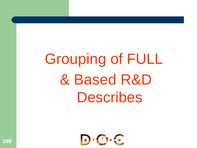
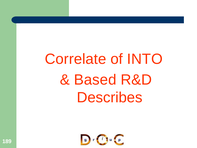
Grouping: Grouping -> Correlate (76, 59)
FULL: FULL -> INTO (145, 59)
